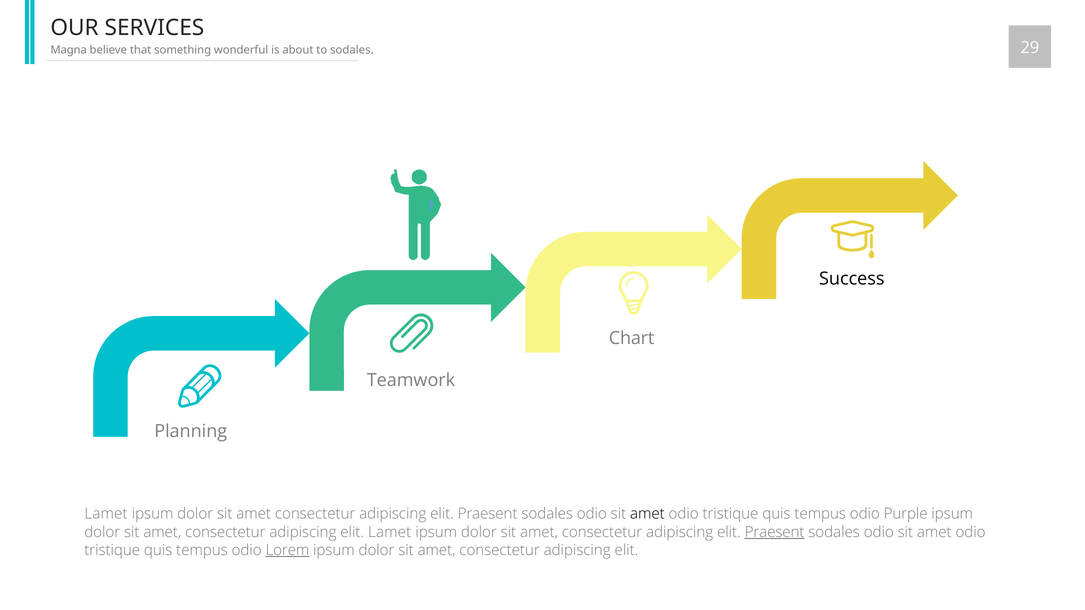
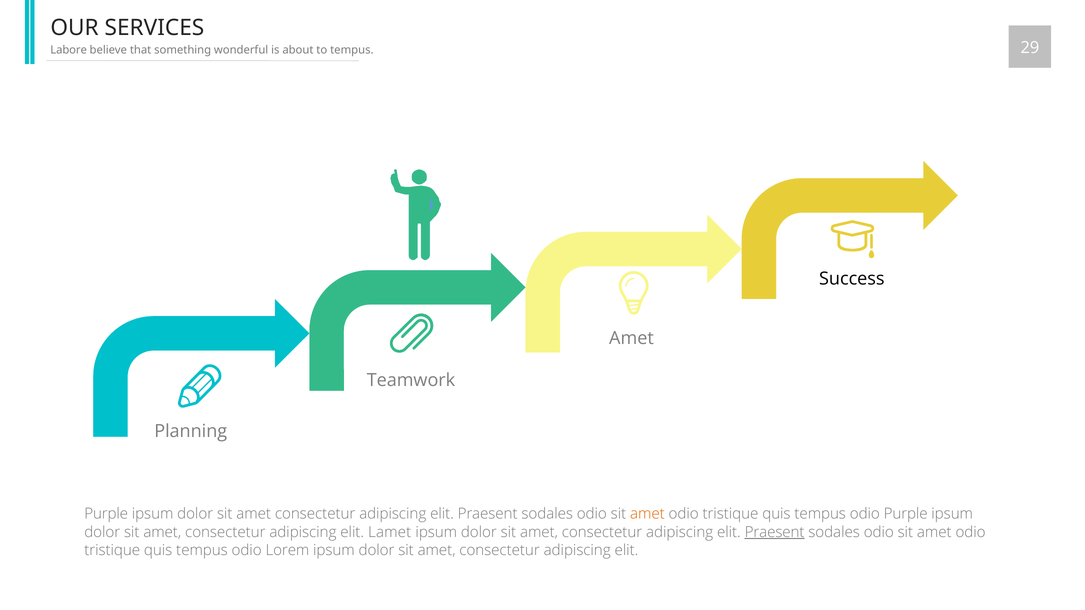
Magna: Magna -> Labore (69, 50)
to sodales: sodales -> tempus (352, 50)
Chart: Chart -> Amet (631, 338)
Lamet: Lamet -> Purple (106, 514)
amet colour: black -> orange (647, 514)
Lorem underline: present -> none (287, 550)
